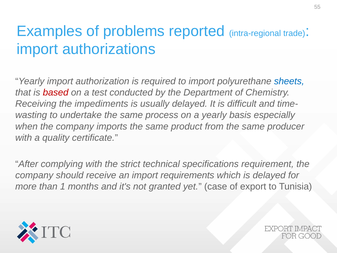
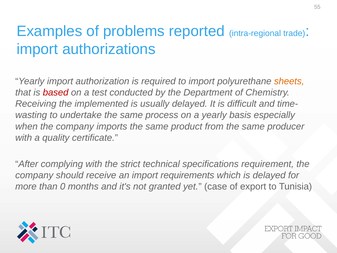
sheets colour: blue -> orange (289, 81)
impediments: impediments -> implemented (101, 104)
1: 1 -> 0 (63, 186)
